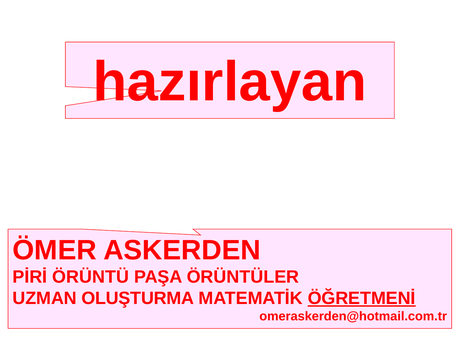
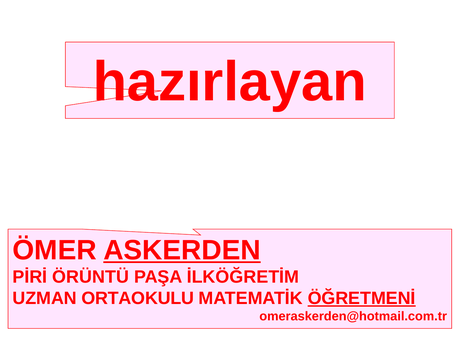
ASKERDEN underline: none -> present (182, 250)
ÖRÜNTÜLER: ÖRÜNTÜLER -> İLKÖĞRETİM (243, 277)
OLUŞTURMA: OLUŞTURMA -> ORTAOKULU (138, 299)
